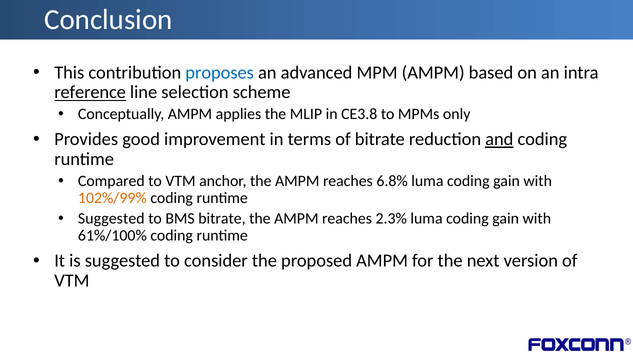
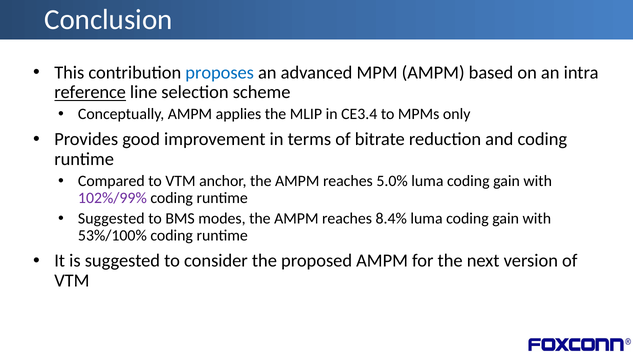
CE3.8: CE3.8 -> CE3.4 (359, 114)
and underline: present -> none (499, 139)
6.8%: 6.8% -> 5.0% (392, 181)
102%/99% colour: orange -> purple (112, 198)
BMS bitrate: bitrate -> modes (222, 219)
2.3%: 2.3% -> 8.4% (391, 219)
61%/100%: 61%/100% -> 53%/100% (112, 236)
